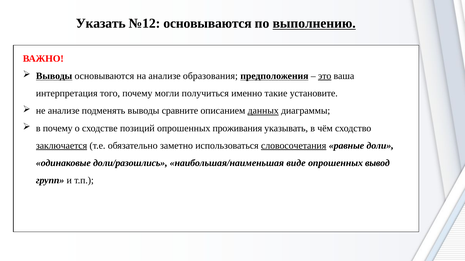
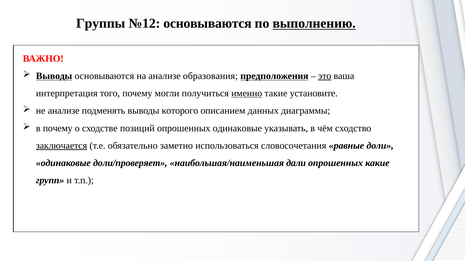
Указать: Указать -> Группы (101, 24)
именно underline: none -> present (247, 94)
сравните: сравните -> которого (180, 111)
данных underline: present -> none (263, 111)
опрошенных проживания: проживания -> одинаковые (237, 128)
словосочетания underline: present -> none (294, 146)
доли/разошлись: доли/разошлись -> доли/проверяет (130, 163)
виде: виде -> дали (296, 163)
вывод: вывод -> какие (377, 163)
